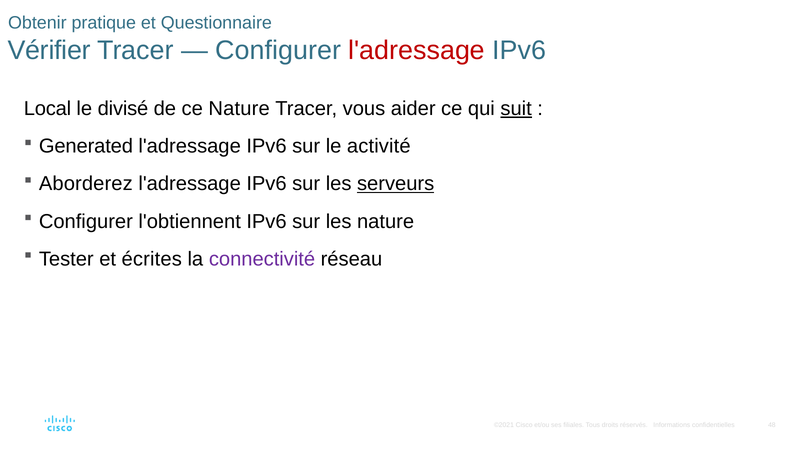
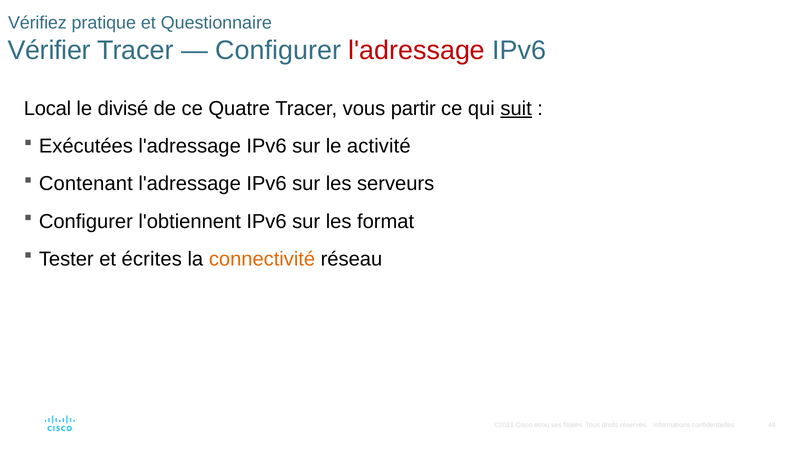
Obtenir: Obtenir -> Vérifiez (37, 23)
ce Nature: Nature -> Quatre (239, 109)
aider: aider -> partir (413, 109)
Generated: Generated -> Exécutées (86, 146)
Aborderez: Aborderez -> Contenant (86, 184)
serveurs underline: present -> none (396, 184)
les nature: nature -> format (386, 222)
connectivité colour: purple -> orange (262, 259)
